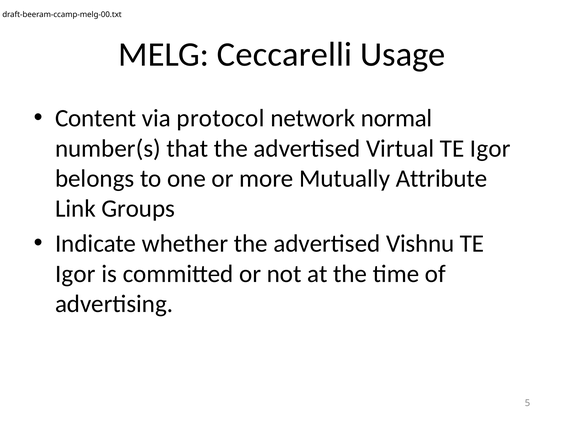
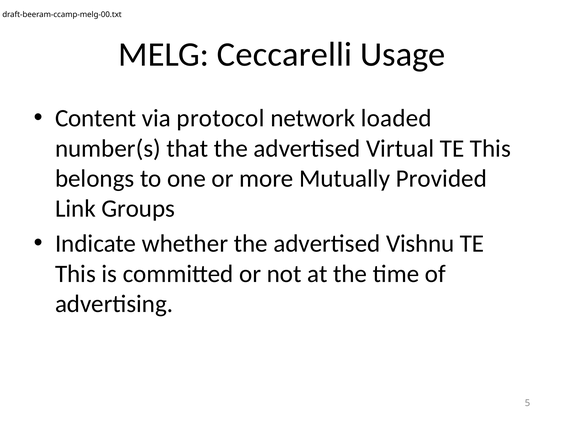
normal: normal -> loaded (396, 118)
Virtual TE Igor: Igor -> This (490, 148)
Attribute: Attribute -> Provided (441, 178)
Igor: Igor -> This (75, 274)
